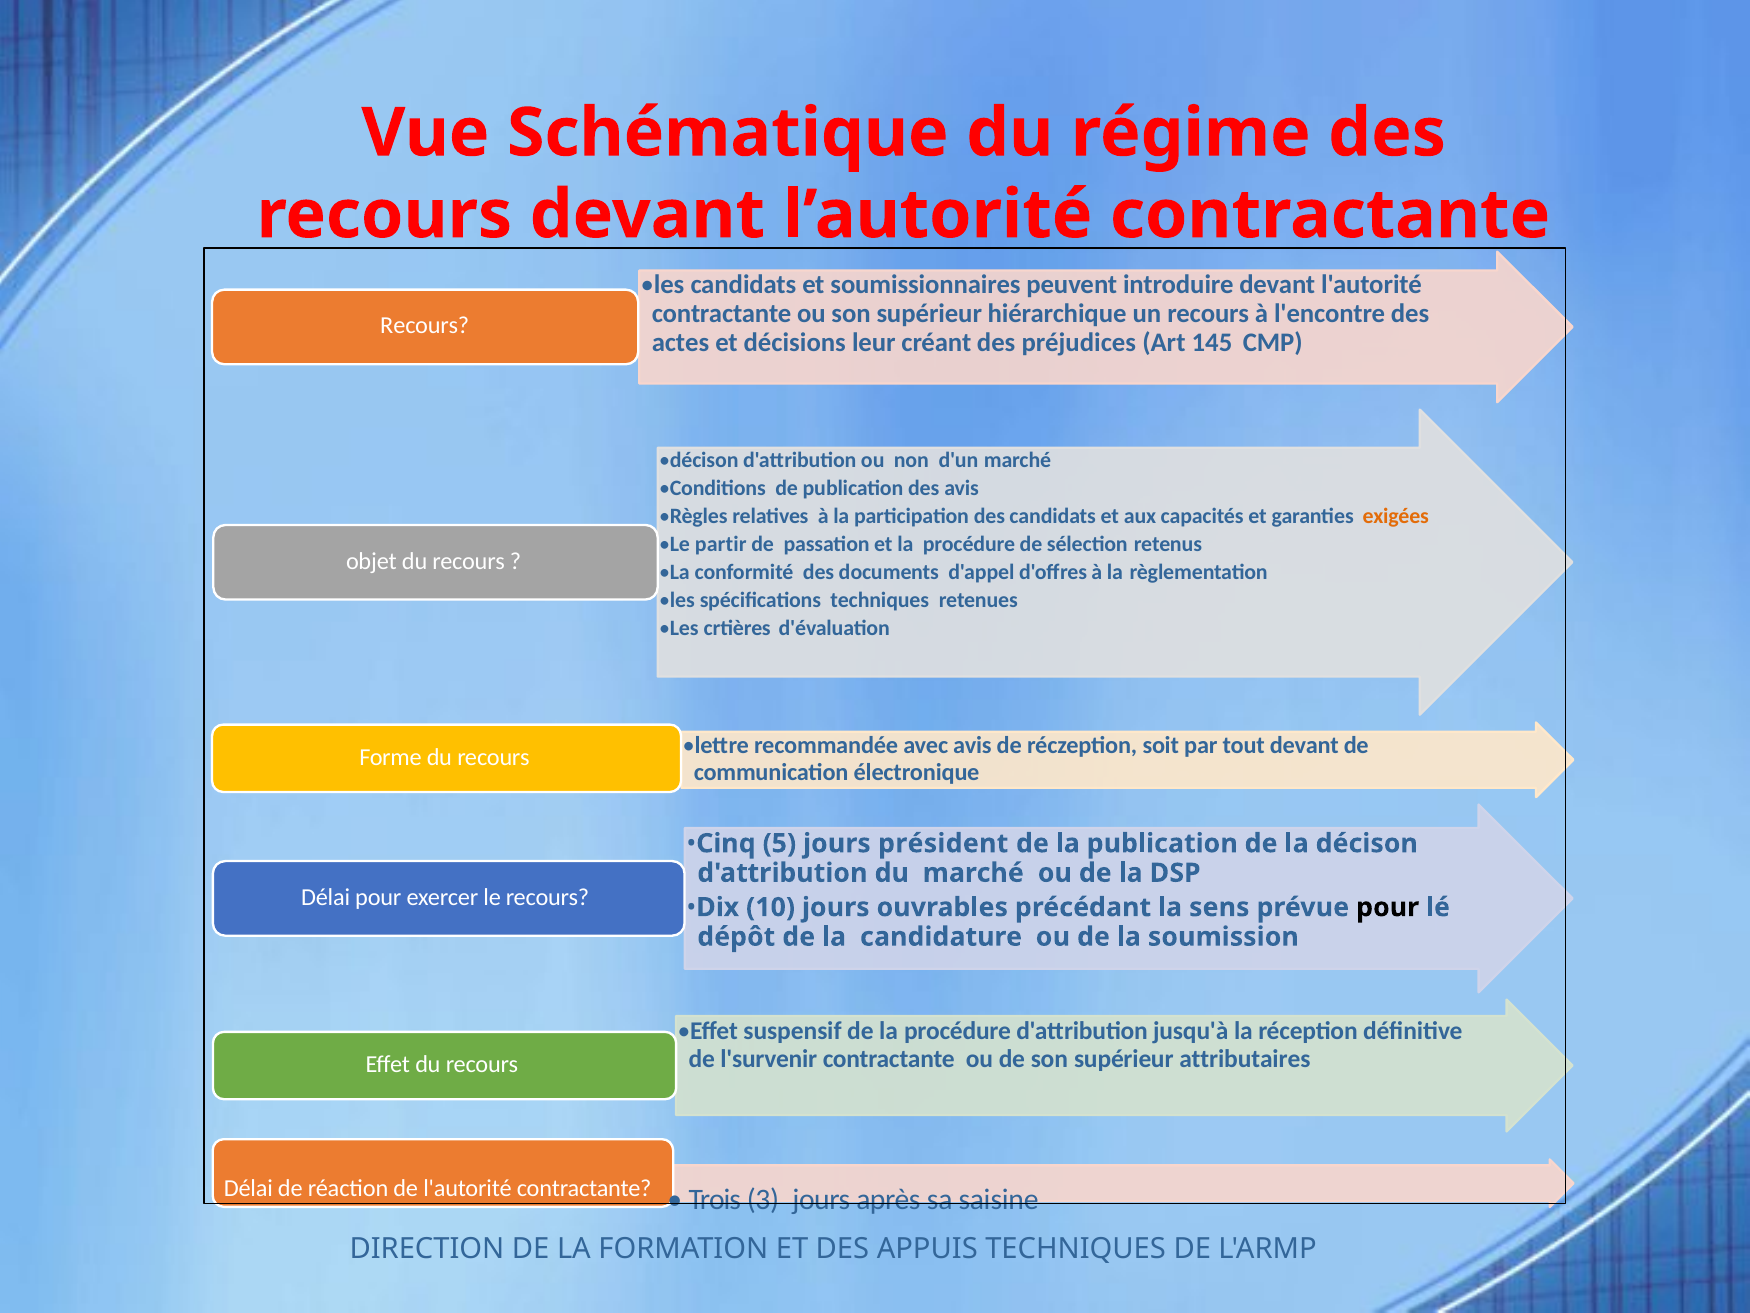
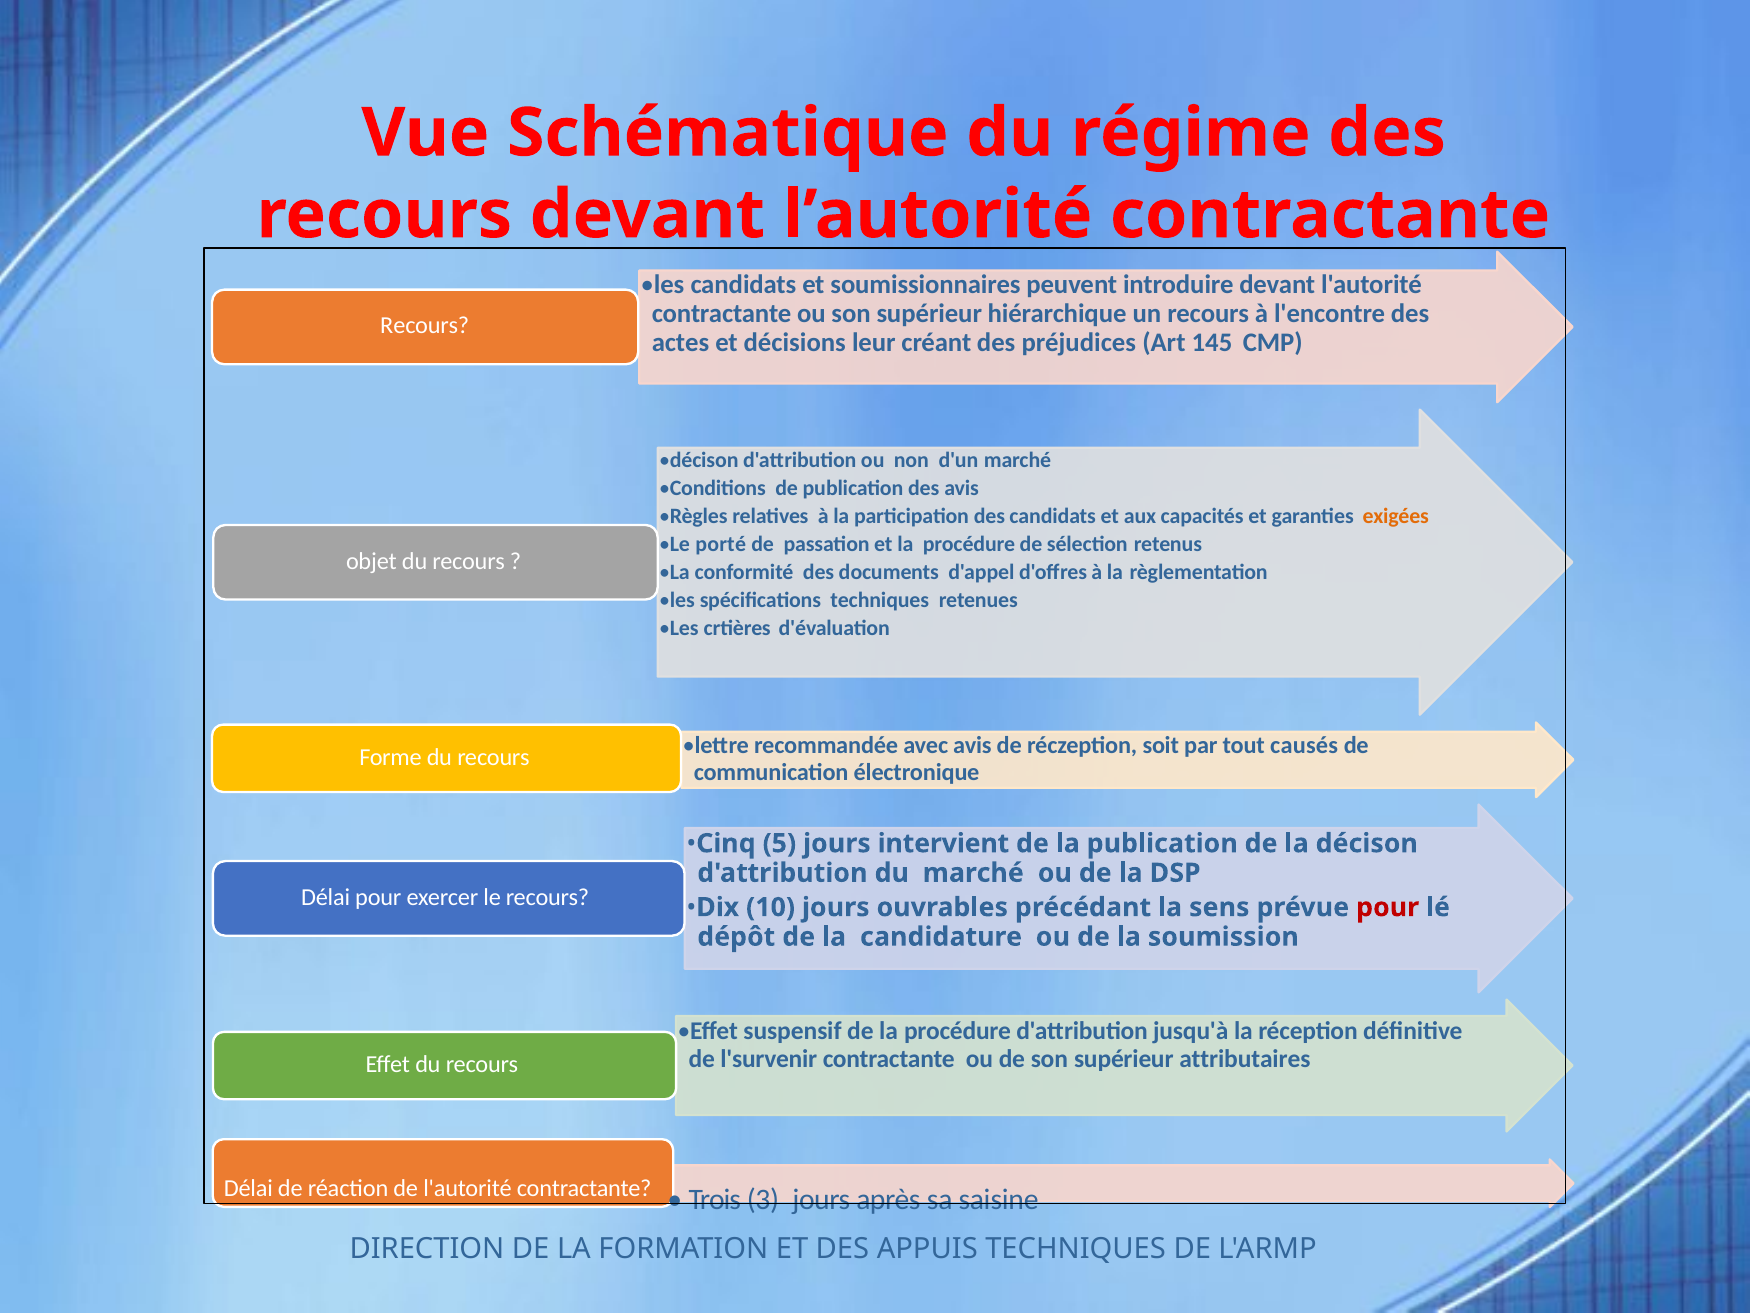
partir: partir -> porté (721, 544)
tout devant: devant -> causés (1304, 745)
président: président -> intervient (943, 843)
pour colour: black -> red (1388, 907)
